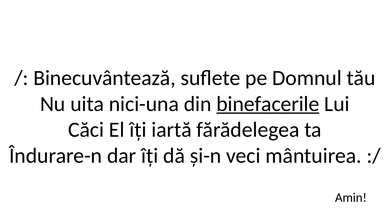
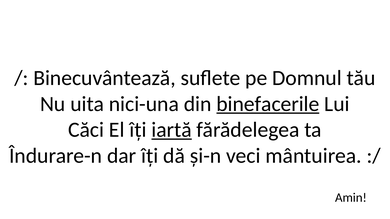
iartă underline: none -> present (172, 130)
